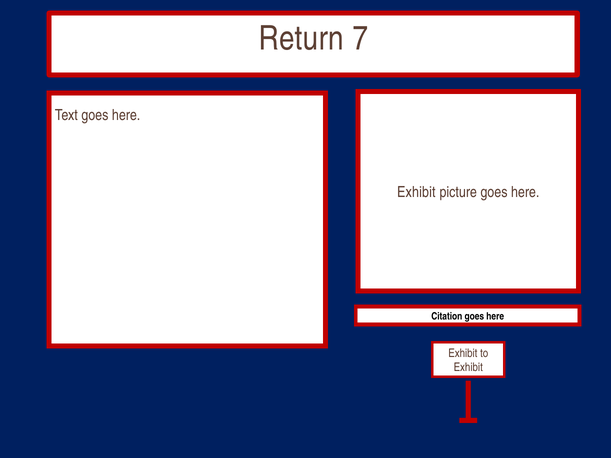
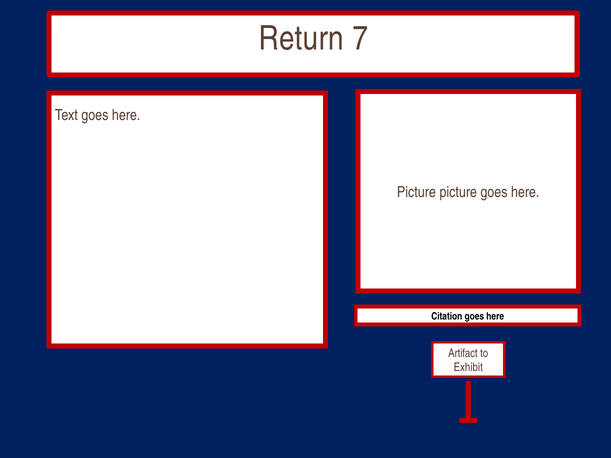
Exhibit: Exhibit -> Picture (416, 192)
Exhibit: Exhibit -> Artifact (463, 353)
